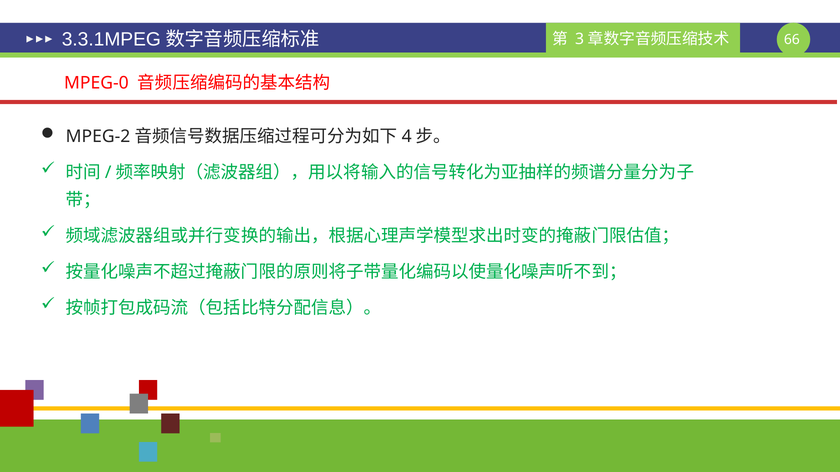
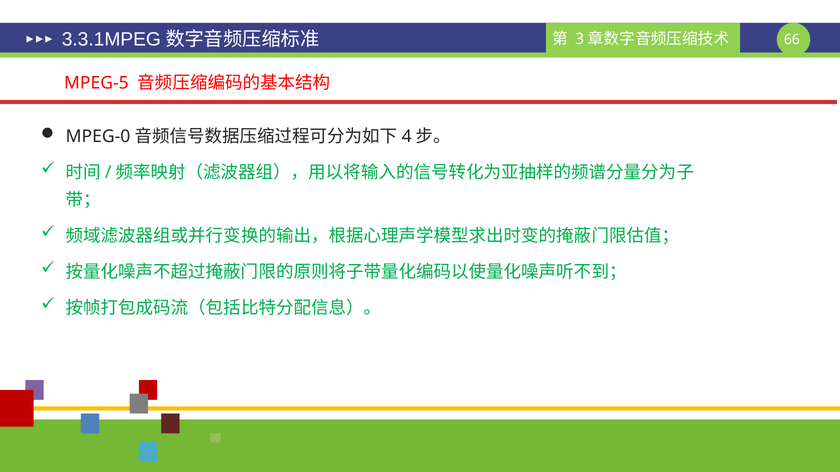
MPEG-0: MPEG-0 -> MPEG-5 (96, 83)
MPEG-2: MPEG-2 -> MPEG-0 (98, 137)
